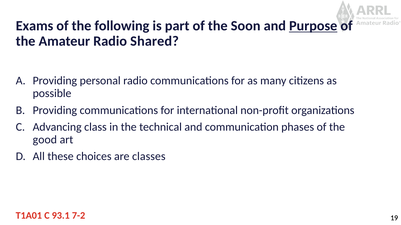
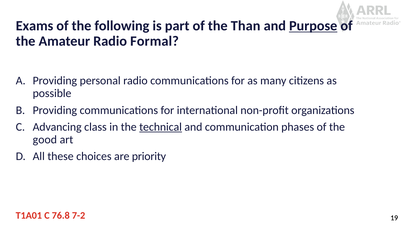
Soon: Soon -> Than (246, 26)
Shared: Shared -> Formal (155, 41)
technical underline: none -> present (161, 127)
classes: classes -> priority (149, 157)
93.1: 93.1 -> 76.8 (61, 216)
